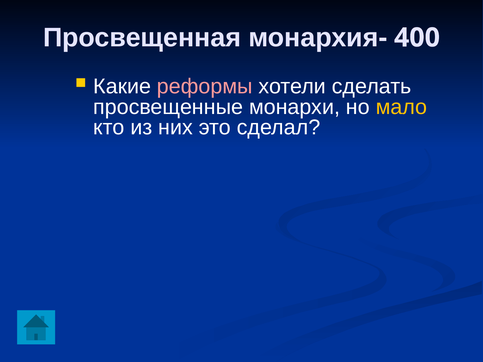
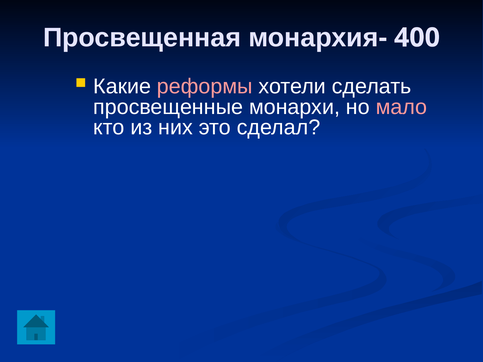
мало colour: yellow -> pink (401, 107)
